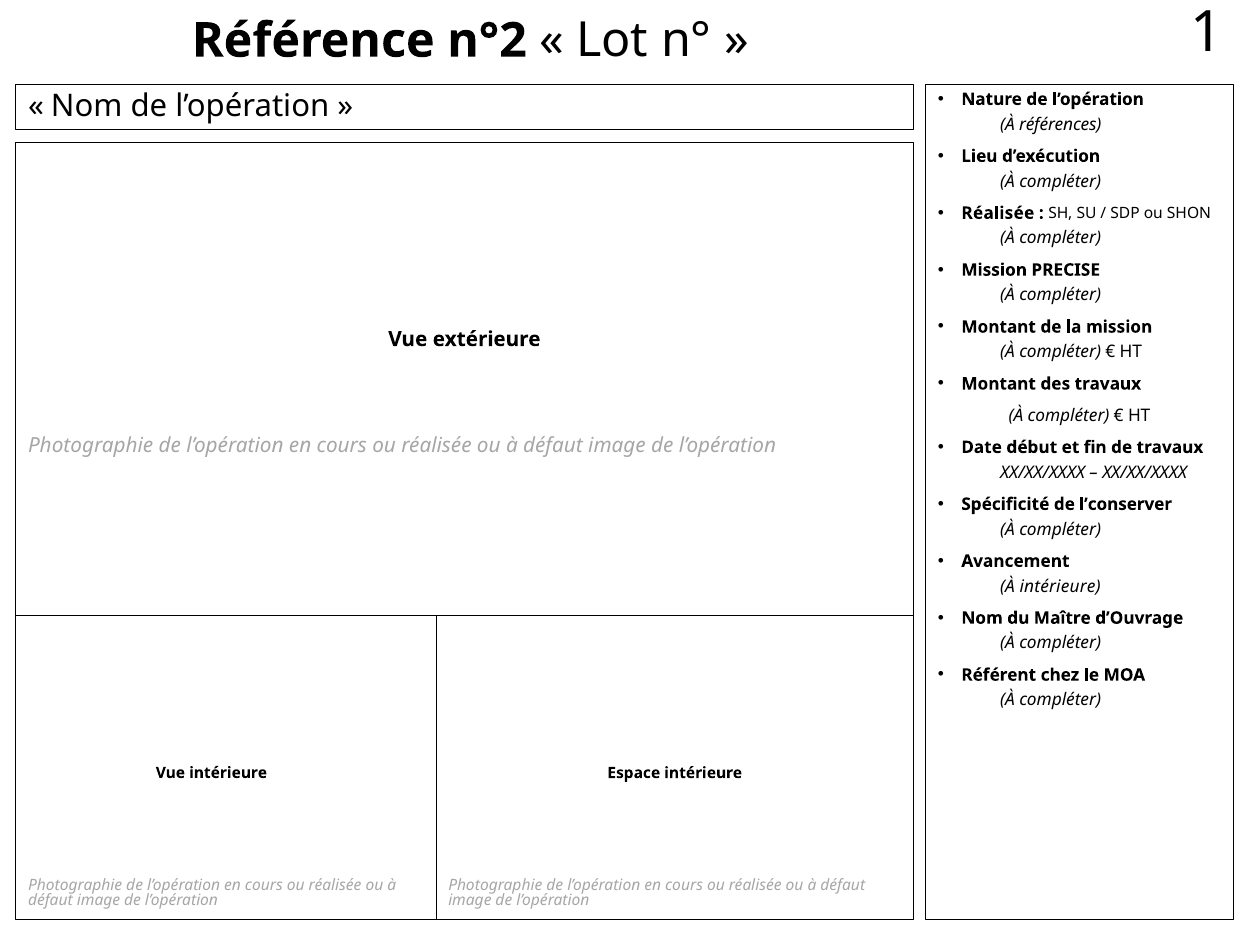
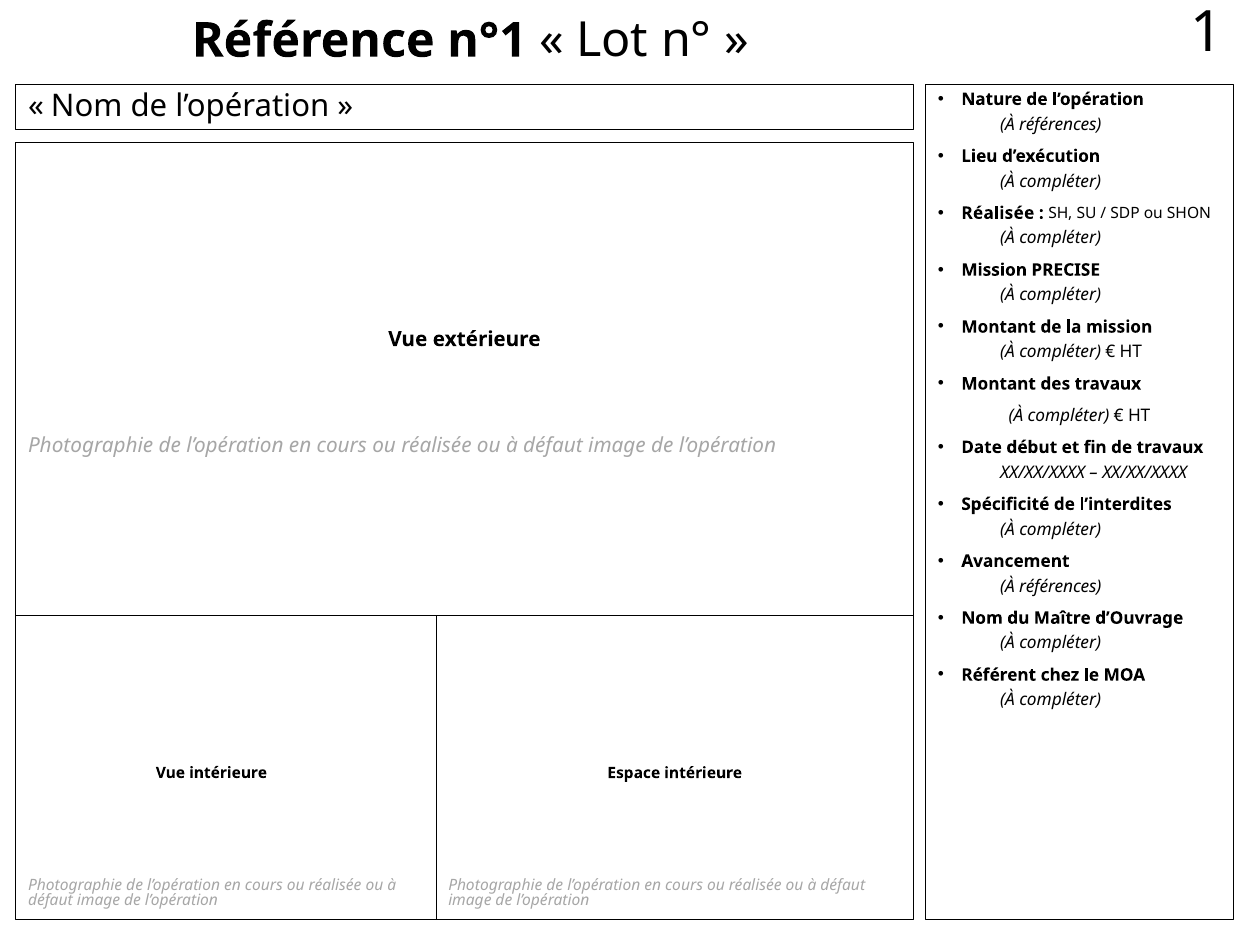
n°2: n°2 -> n°1 (487, 41)
l’conserver: l’conserver -> l’interdites (1126, 504)
intérieure: intérieure -> références (1060, 586)
